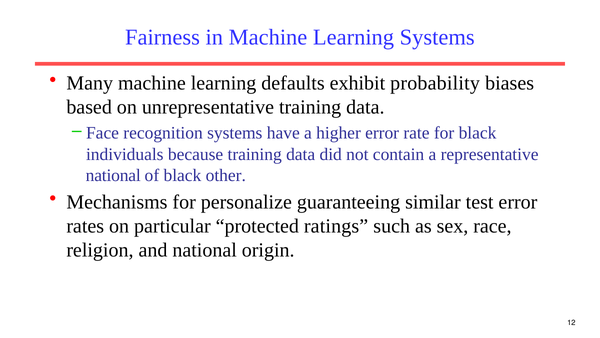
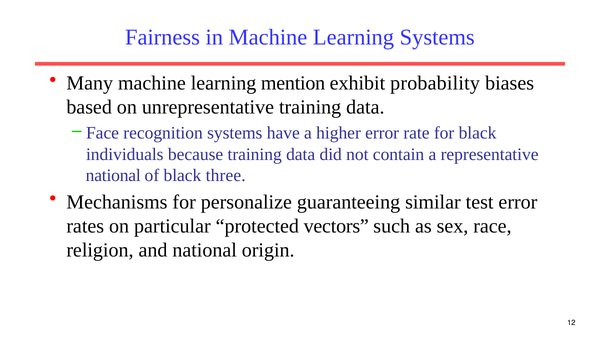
defaults: defaults -> mention (293, 83)
other: other -> three (226, 175)
ratings: ratings -> vectors (336, 226)
